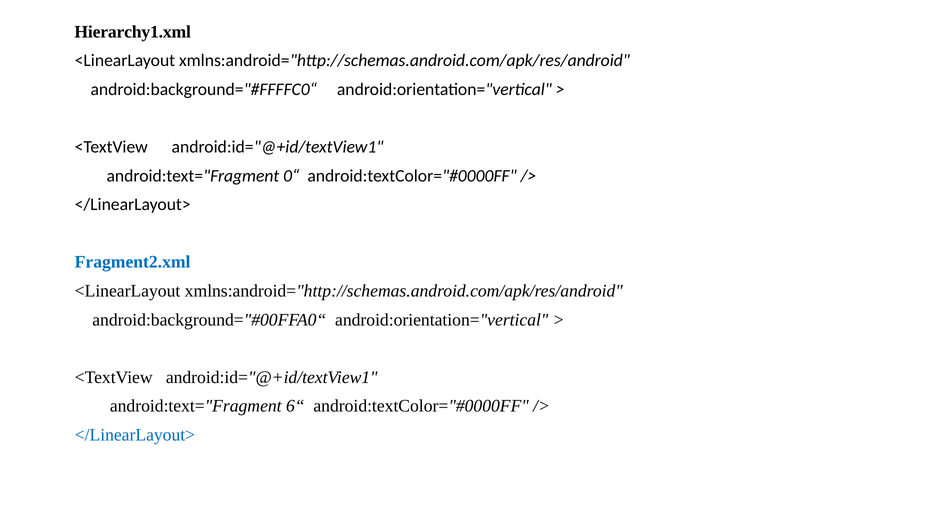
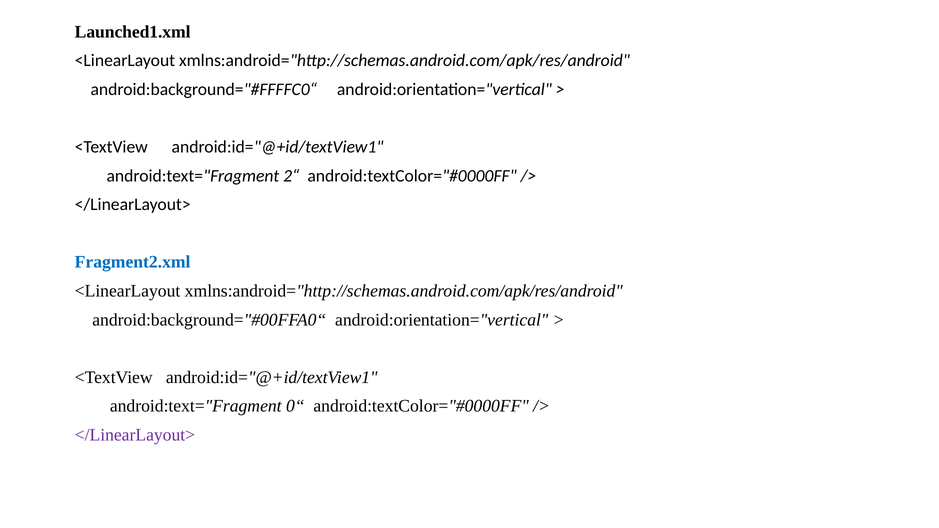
Hierarchy1.xml: Hierarchy1.xml -> Launched1.xml (133, 32)
0“: 0“ -> 2“ (291, 176)
6“: 6“ -> 0“ (295, 406)
</LinearLayout> colour: blue -> purple (135, 435)
